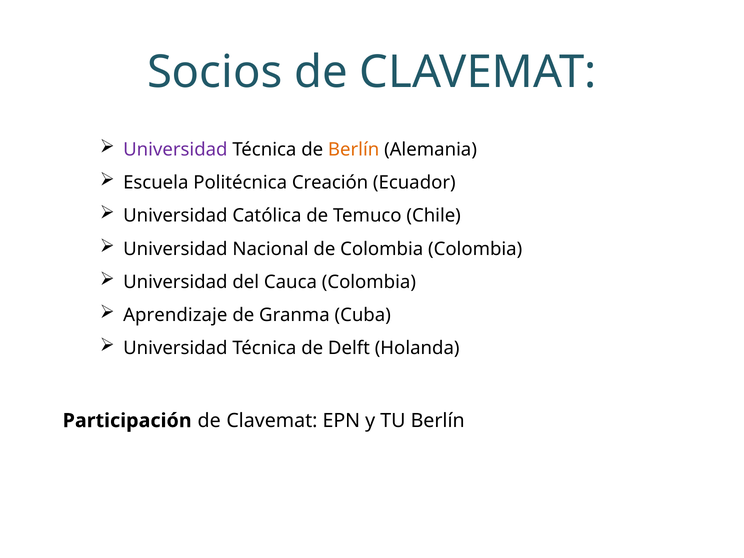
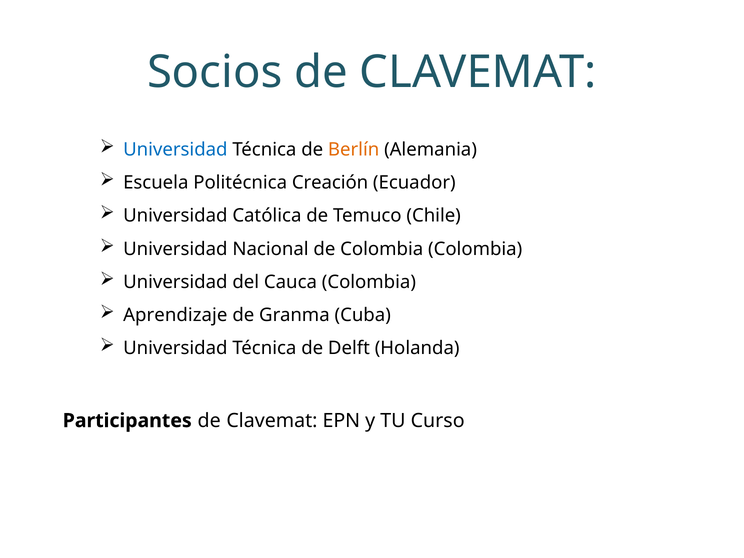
Universidad colour: purple -> blue (175, 150)
Participación: Participación -> Participantes (127, 421)
TU Berlín: Berlín -> Curso (438, 421)
